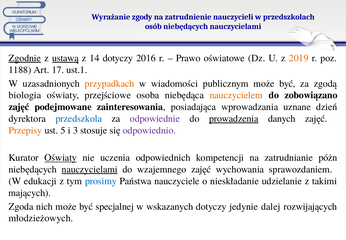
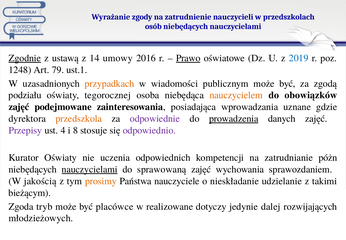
ustawą underline: present -> none (65, 58)
14 dotyczy: dotyczy -> umowy (118, 58)
Prawo underline: none -> present (188, 58)
2019 colour: orange -> blue (299, 58)
1188: 1188 -> 1248 (20, 70)
17: 17 -> 79 (58, 70)
biologia: biologia -> podziału (25, 95)
przejściowe: przejściowe -> tegorocznej (108, 95)
zobowiązano: zobowiązano -> obowiązków (311, 95)
dzień: dzień -> gdzie (327, 107)
przedszkola colour: blue -> orange (79, 118)
Przepisy colour: orange -> purple (25, 130)
5: 5 -> 4 (63, 130)
3: 3 -> 8 (75, 130)
Oświaty underline: present -> none (61, 157)
wzajemnego: wzajemnego -> sprawowaną (162, 169)
edukacji: edukacji -> jakością (40, 181)
prosimy colour: blue -> orange (101, 181)
mających: mających -> bieżącym (30, 193)
nich: nich -> tryb (44, 206)
specjalnej: specjalnej -> placówce (115, 206)
wskazanych: wskazanych -> realizowane (170, 206)
